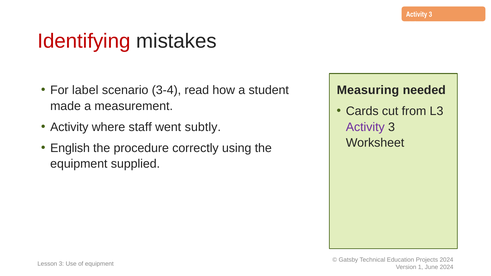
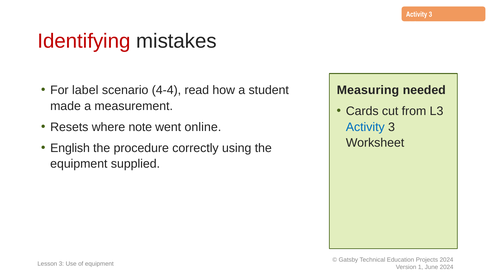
3-4: 3-4 -> 4-4 (166, 90)
Activity: Activity -> Resets (69, 127)
staff: staff -> note (140, 127)
subtly: subtly -> online (203, 127)
Activity colour: purple -> blue (365, 127)
